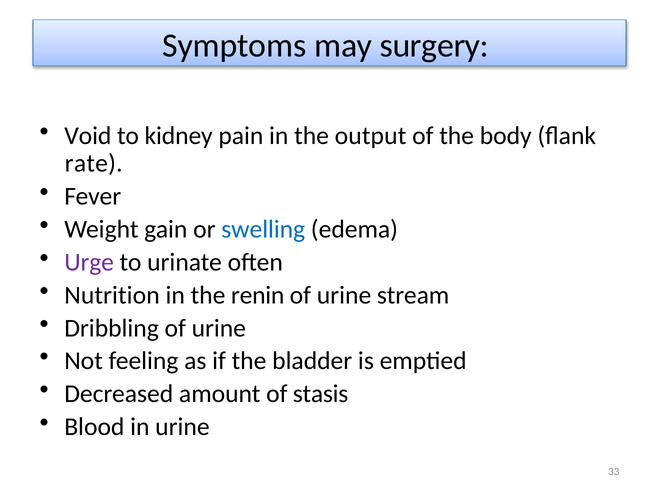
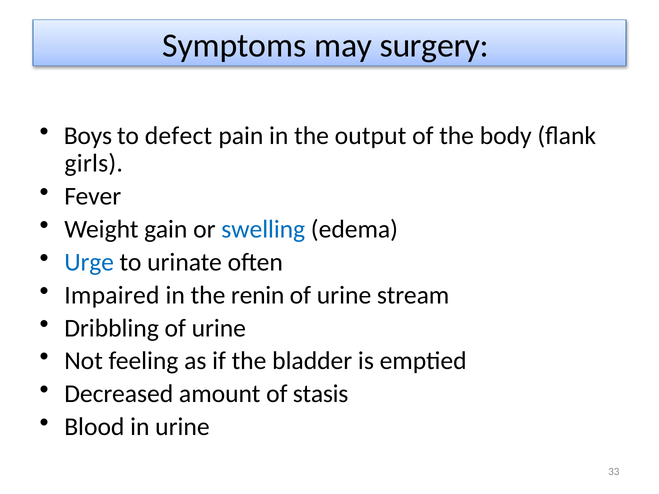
Void: Void -> Boys (88, 136)
kidney: kidney -> defect (178, 136)
rate: rate -> girls (94, 163)
Urge colour: purple -> blue (89, 262)
Nutrition: Nutrition -> Impaired (112, 295)
